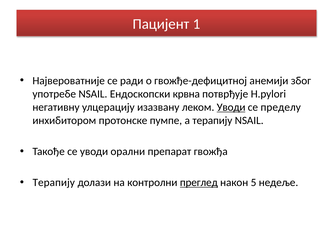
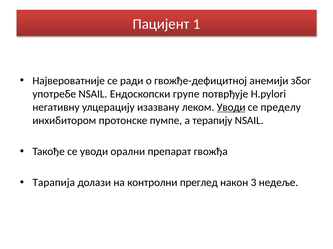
крвна: крвна -> групе (186, 94)
Терапију: Терапију -> Тарапија (54, 183)
преглед underline: present -> none (199, 183)
5: 5 -> 3 (254, 183)
